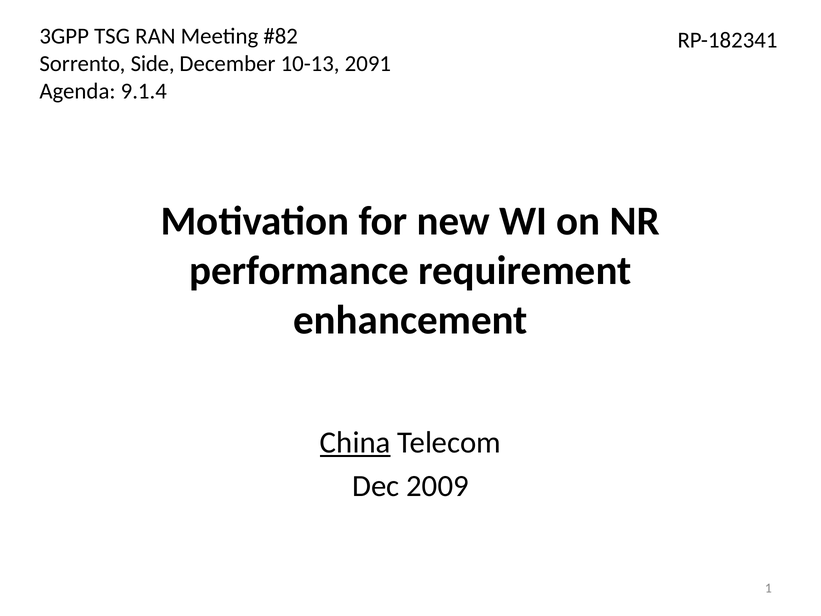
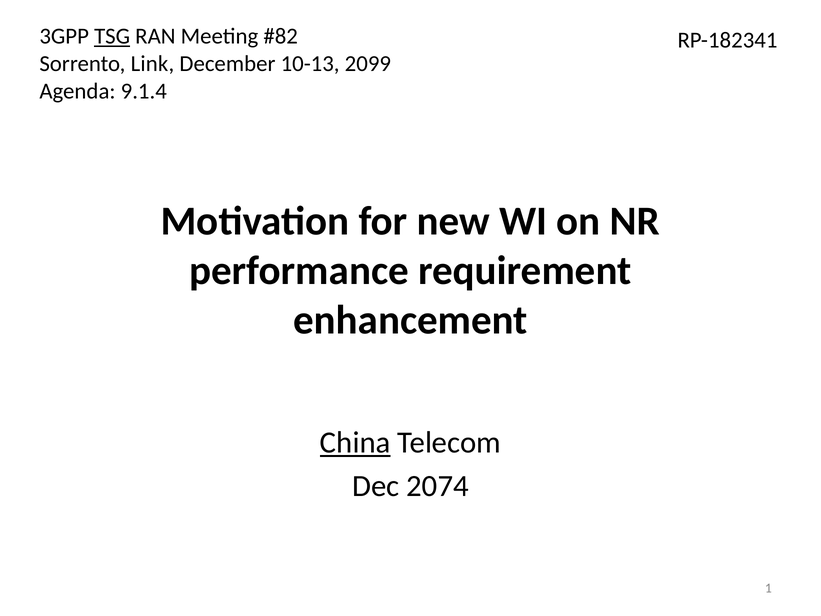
TSG underline: none -> present (112, 36)
Side: Side -> Link (152, 64)
2091: 2091 -> 2099 (368, 64)
2009: 2009 -> 2074 (438, 486)
